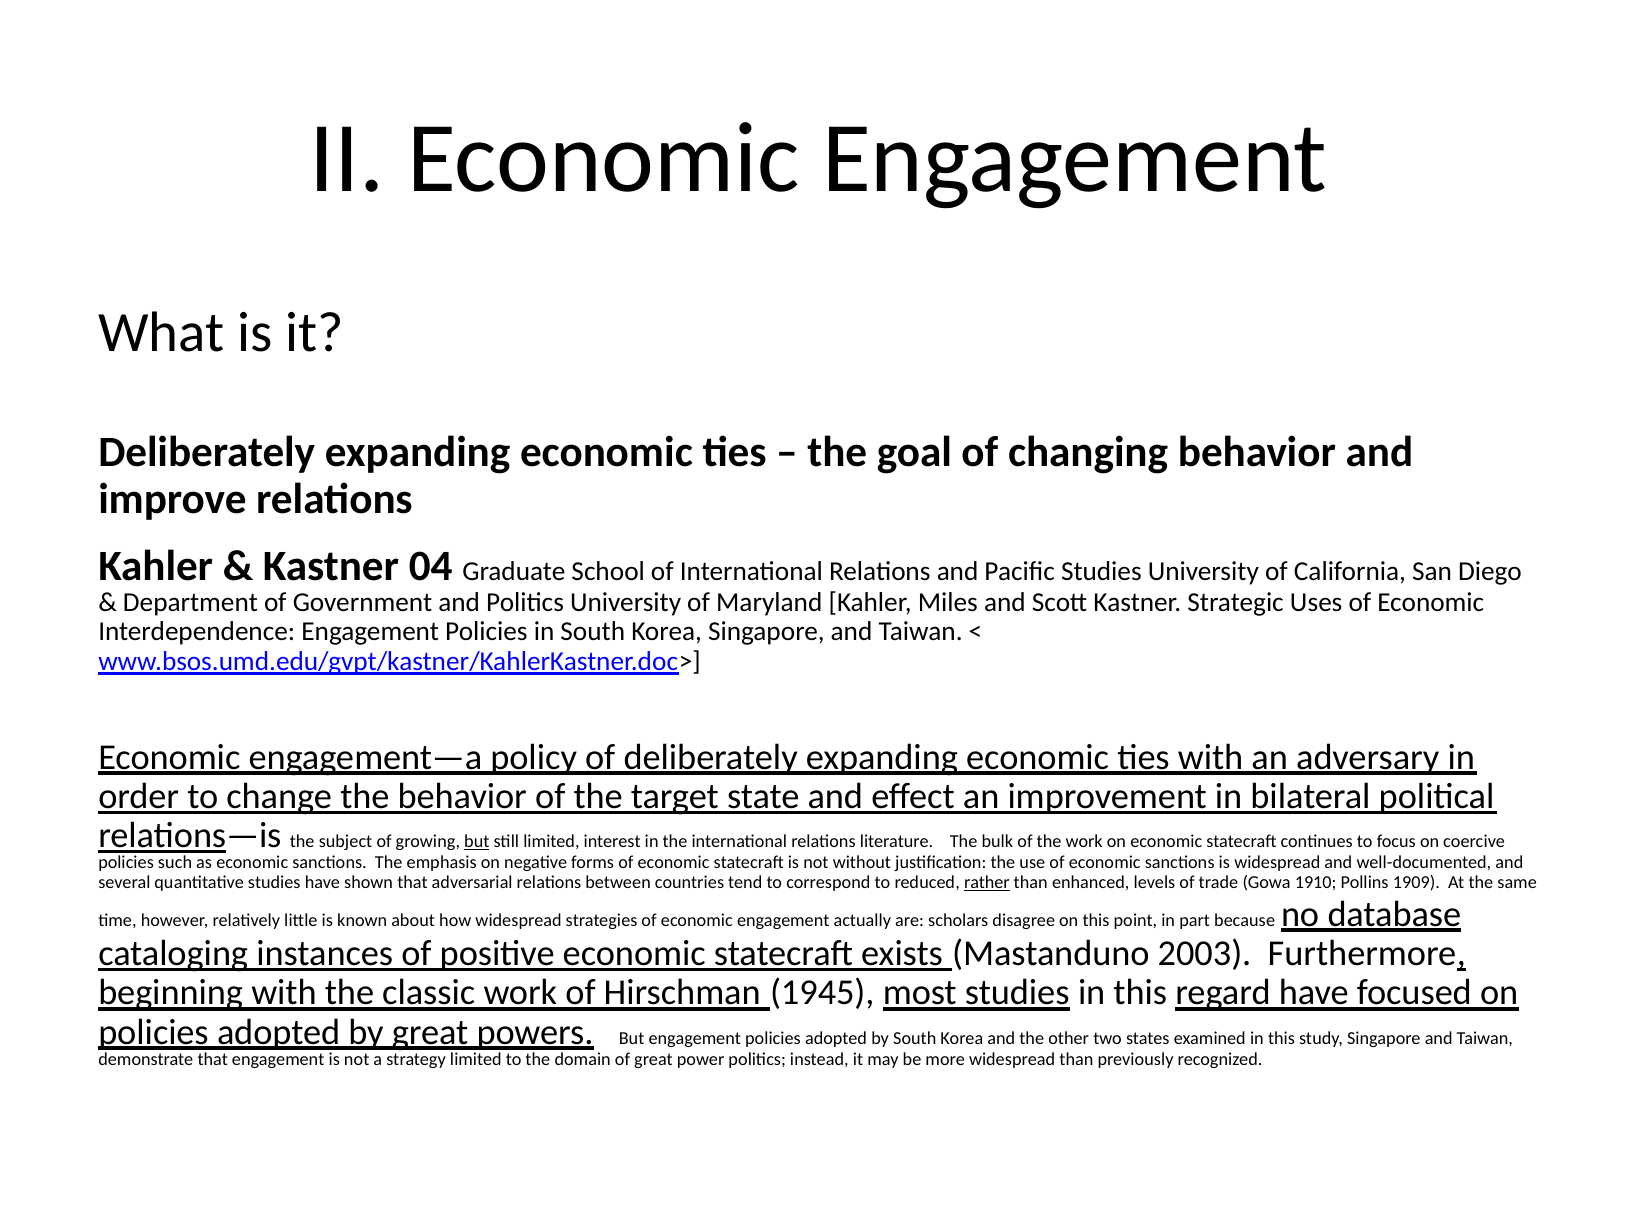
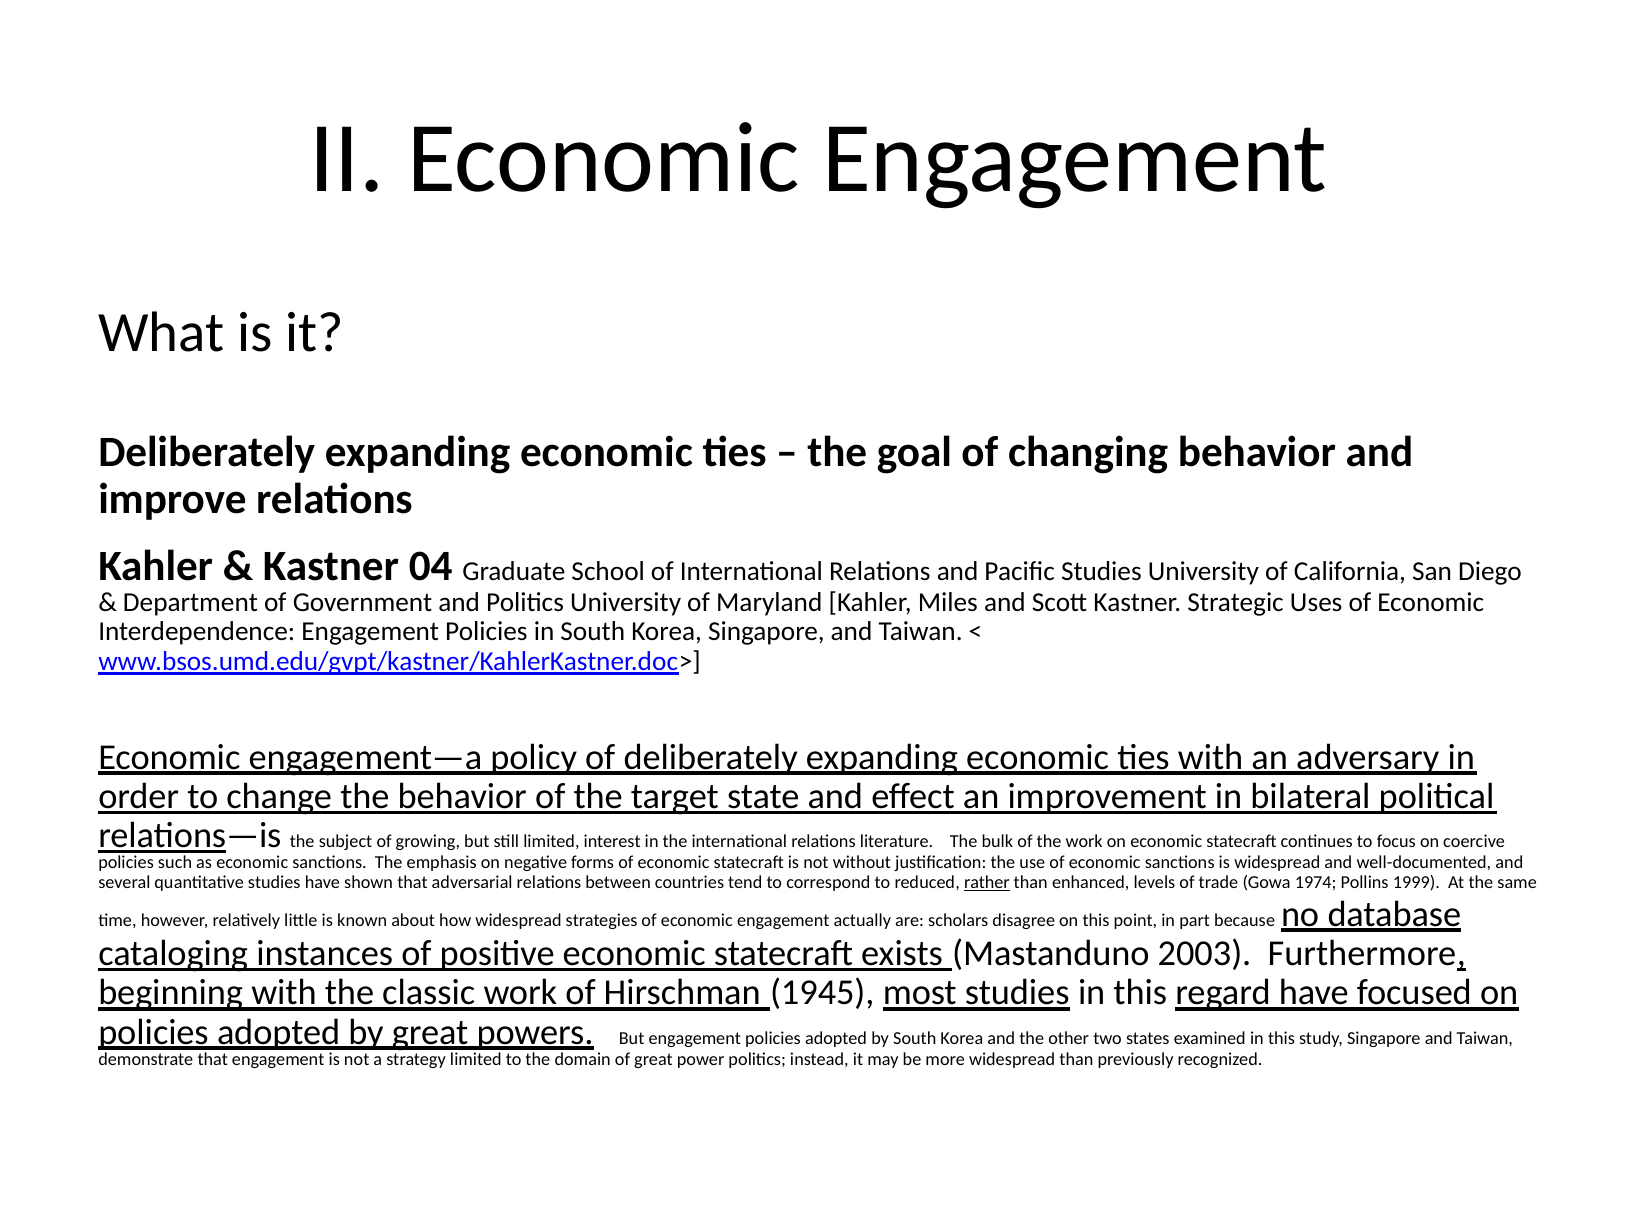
but underline: present -> none (477, 841)
1910: 1910 -> 1974 (1316, 882)
1909: 1909 -> 1999 (1416, 882)
